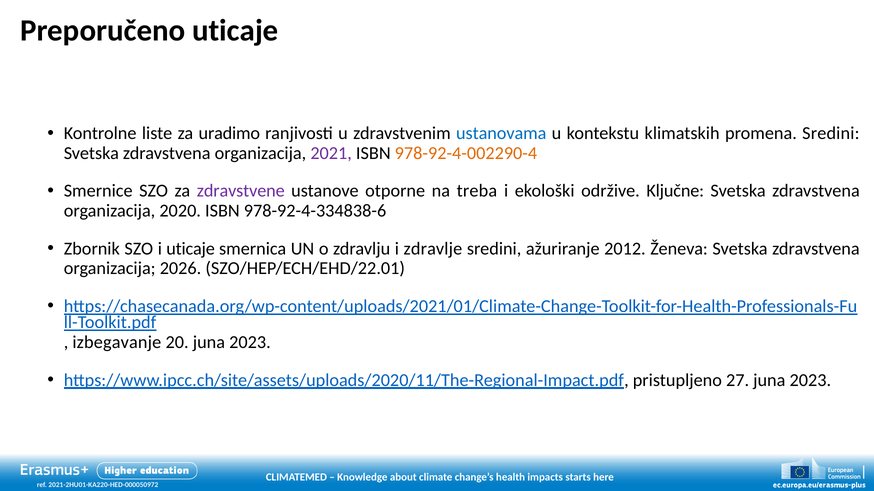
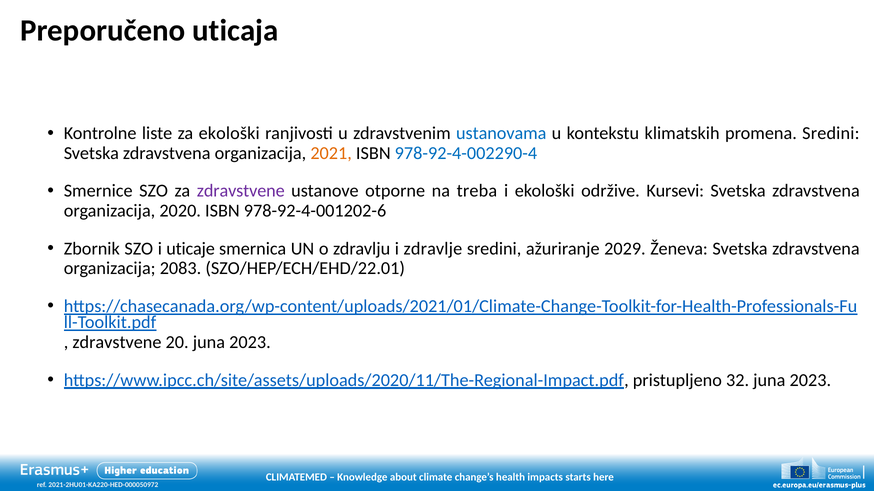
Preporučeno uticaje: uticaje -> uticaja (235, 31)
za uradimo: uradimo -> ekološki (229, 134)
2021 colour: purple -> orange (331, 153)
978-92-4-002290-4 colour: orange -> blue (466, 153)
Ključne: Ključne -> Kursevi (675, 191)
978-92-4-334838-6: 978-92-4-334838-6 -> 978-92-4-001202-6 (315, 211)
2012: 2012 -> 2029 (625, 249)
2026: 2026 -> 2083 (181, 269)
izbegavanje: izbegavanje -> zdravstvene (117, 343)
27: 27 -> 32 (738, 381)
